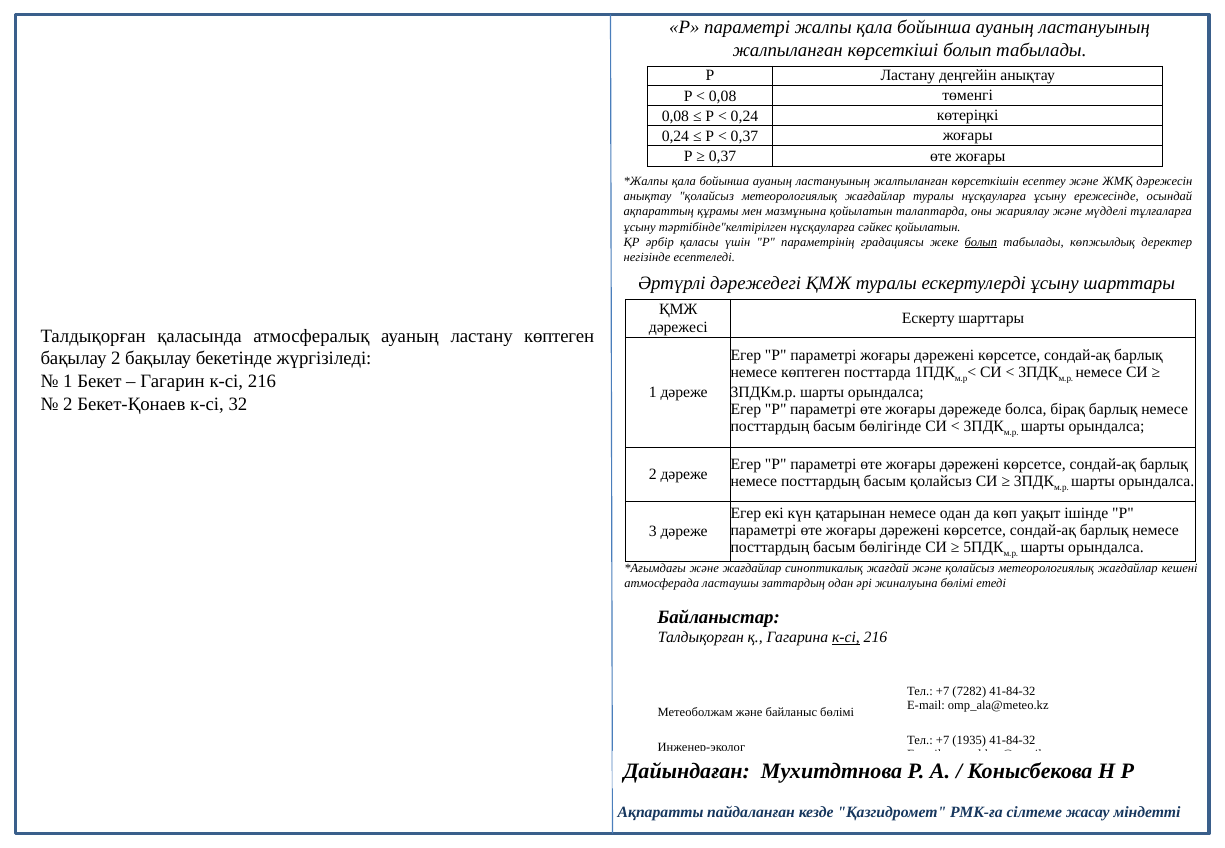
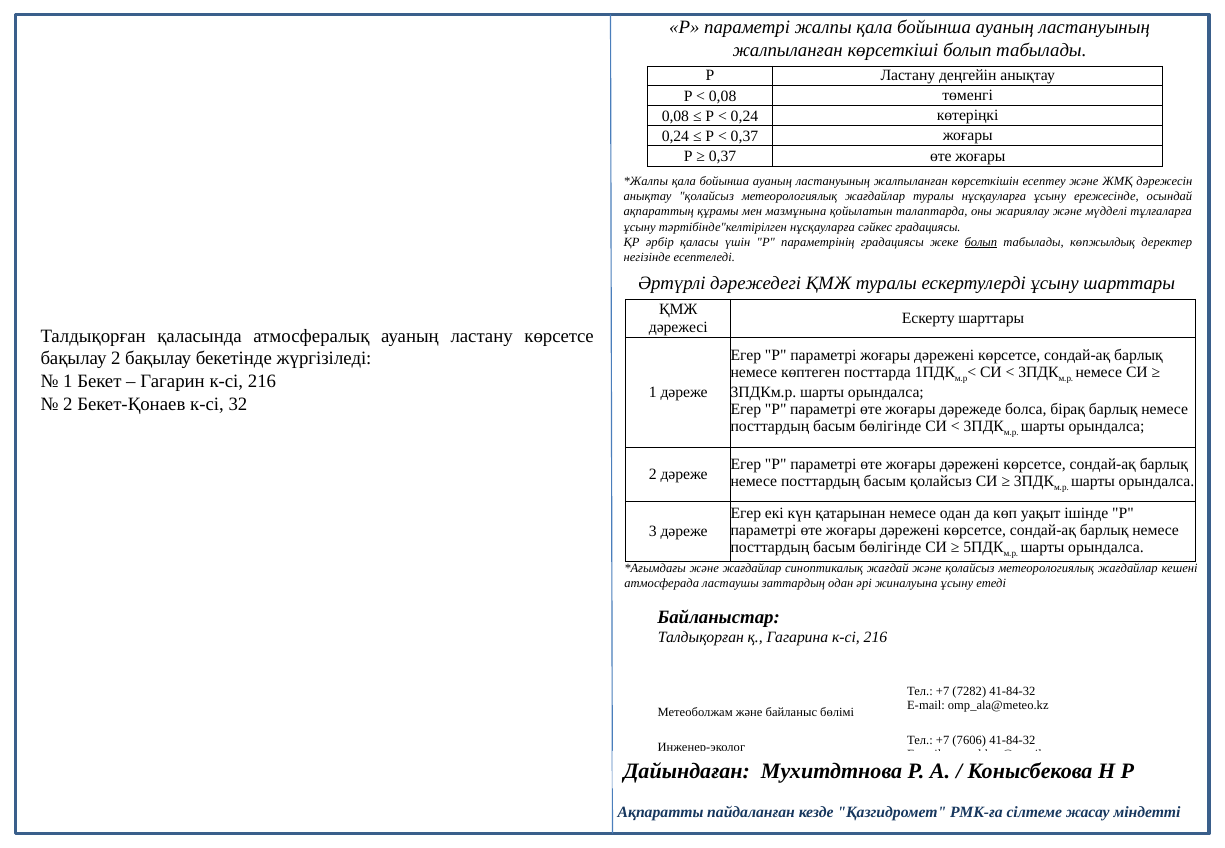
сәйкес қойылатын: қойылатын -> градациясы (928, 227)
ластану көптеген: көптеген -> көрсетсе (559, 336)
жиналуына бөлімі: бөлімі -> ұсыну (957, 584)
к-сі underline: present -> none (846, 638)
1935: 1935 -> 7606 (969, 740)
